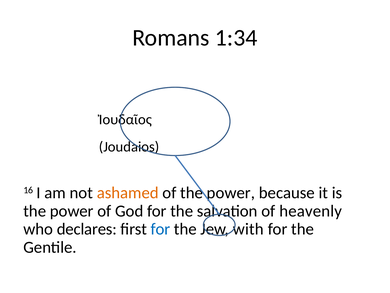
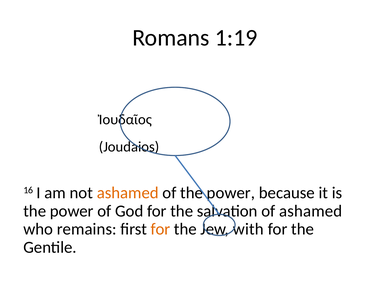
1:34: 1:34 -> 1:19 (236, 38)
of heavenly: heavenly -> ashamed (311, 211)
declares: declares -> remains (87, 229)
for colour: blue -> orange (160, 229)
